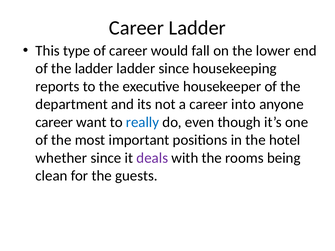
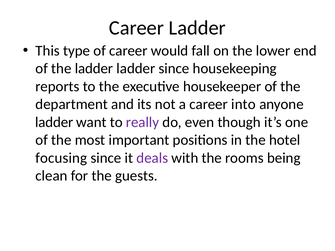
career: career -> ladder (54, 122)
really colour: blue -> purple (143, 122)
whether: whether -> focusing (61, 158)
